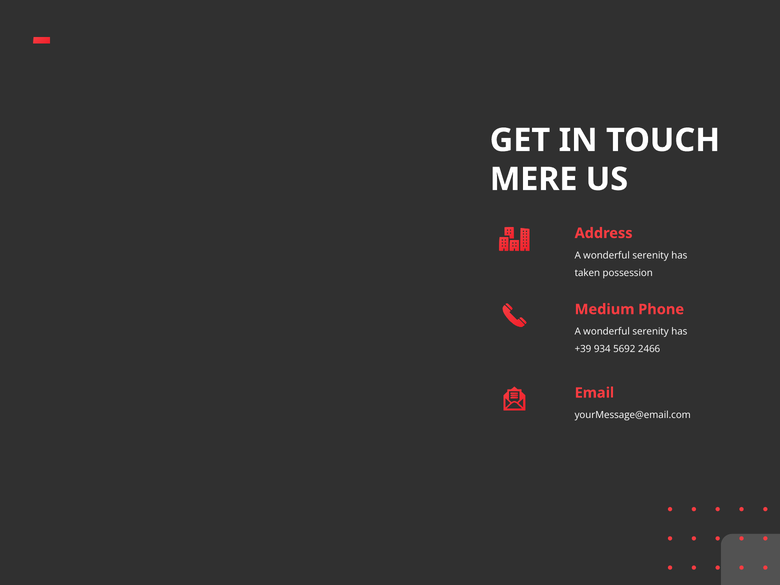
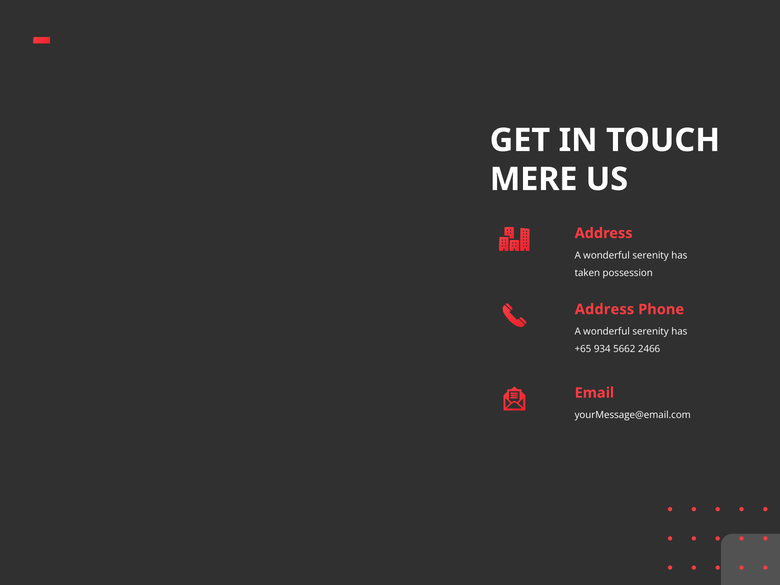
Medium: Medium -> Address (605, 309)
+39: +39 -> +65 (583, 349)
5692: 5692 -> 5662 (624, 349)
